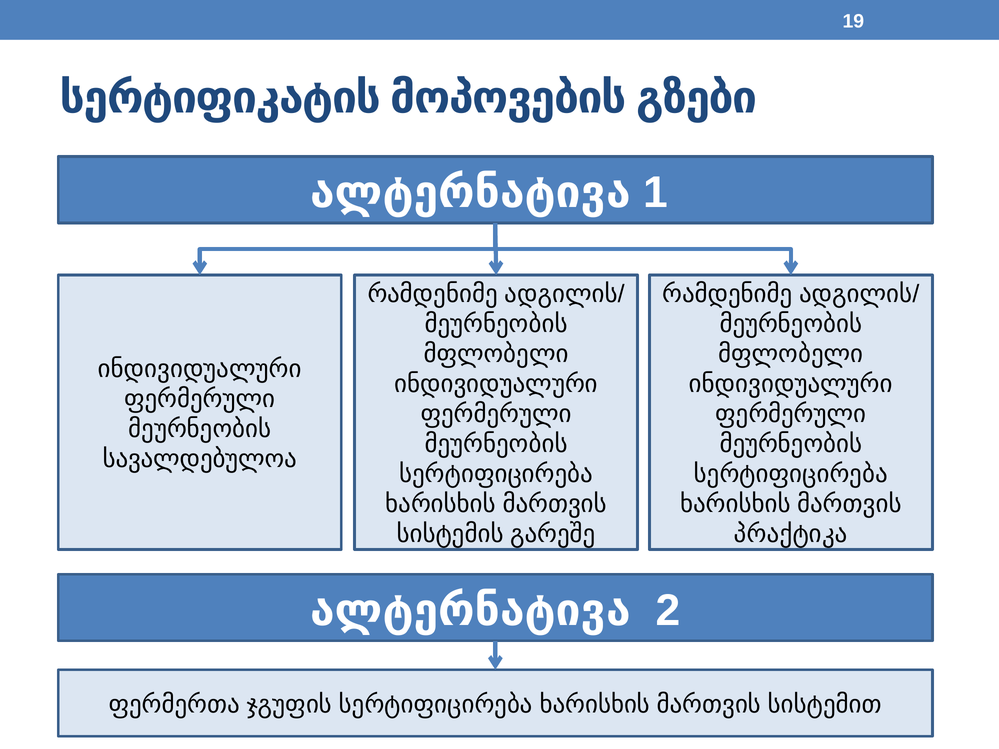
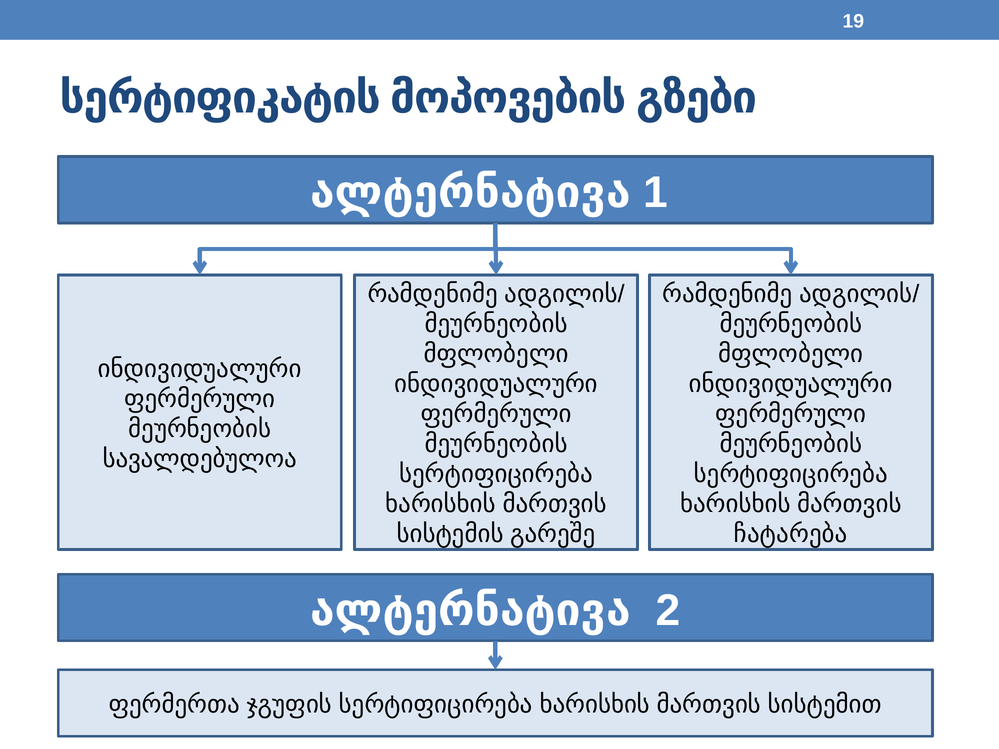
პრაქტიკა: პრაქტიკა -> ჩატარება (791, 534)
